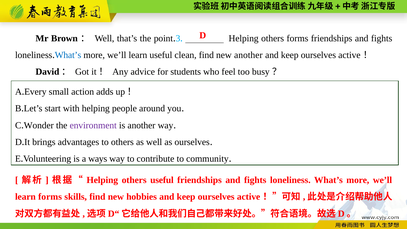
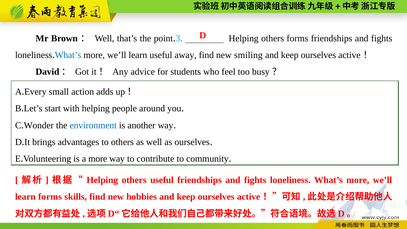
clean: clean -> away (186, 55)
new another: another -> smiling (248, 55)
environment colour: purple -> blue (93, 125)
a ways: ways -> more (98, 159)
